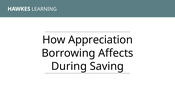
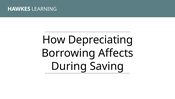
Appreciation: Appreciation -> Depreciating (101, 40)
